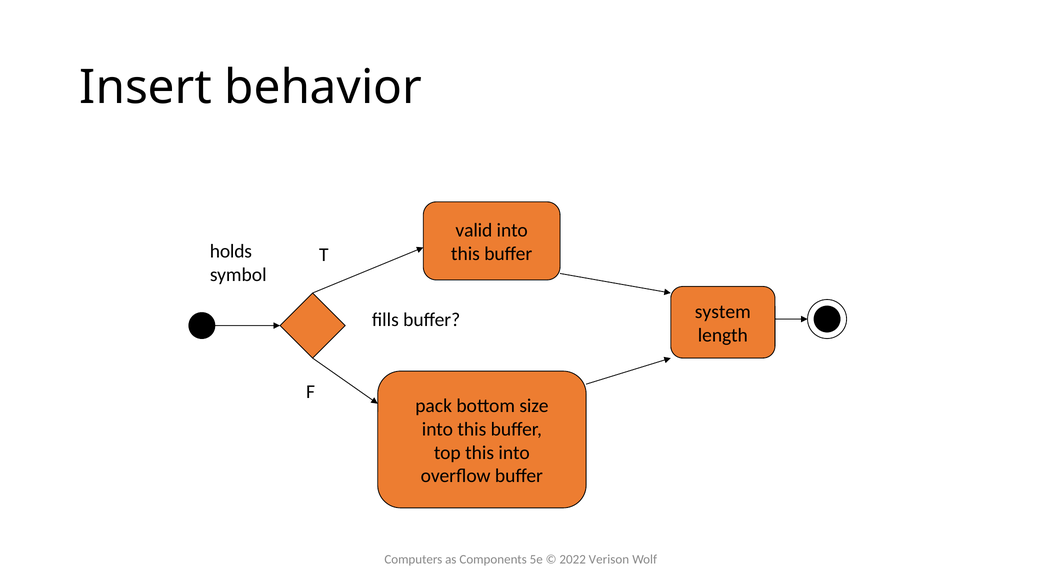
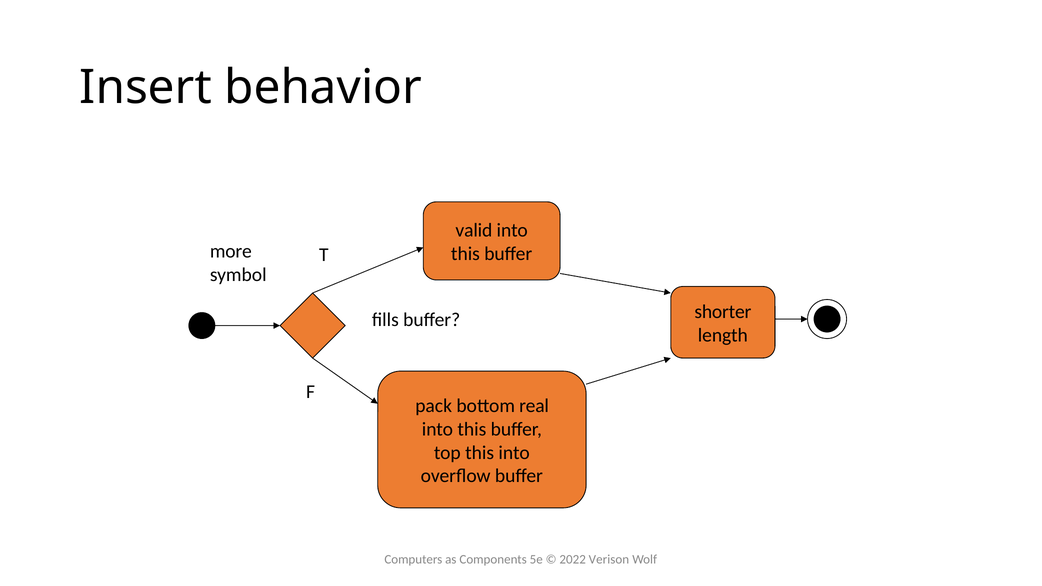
holds: holds -> more (231, 251)
system: system -> shorter (723, 312)
size: size -> real (534, 406)
